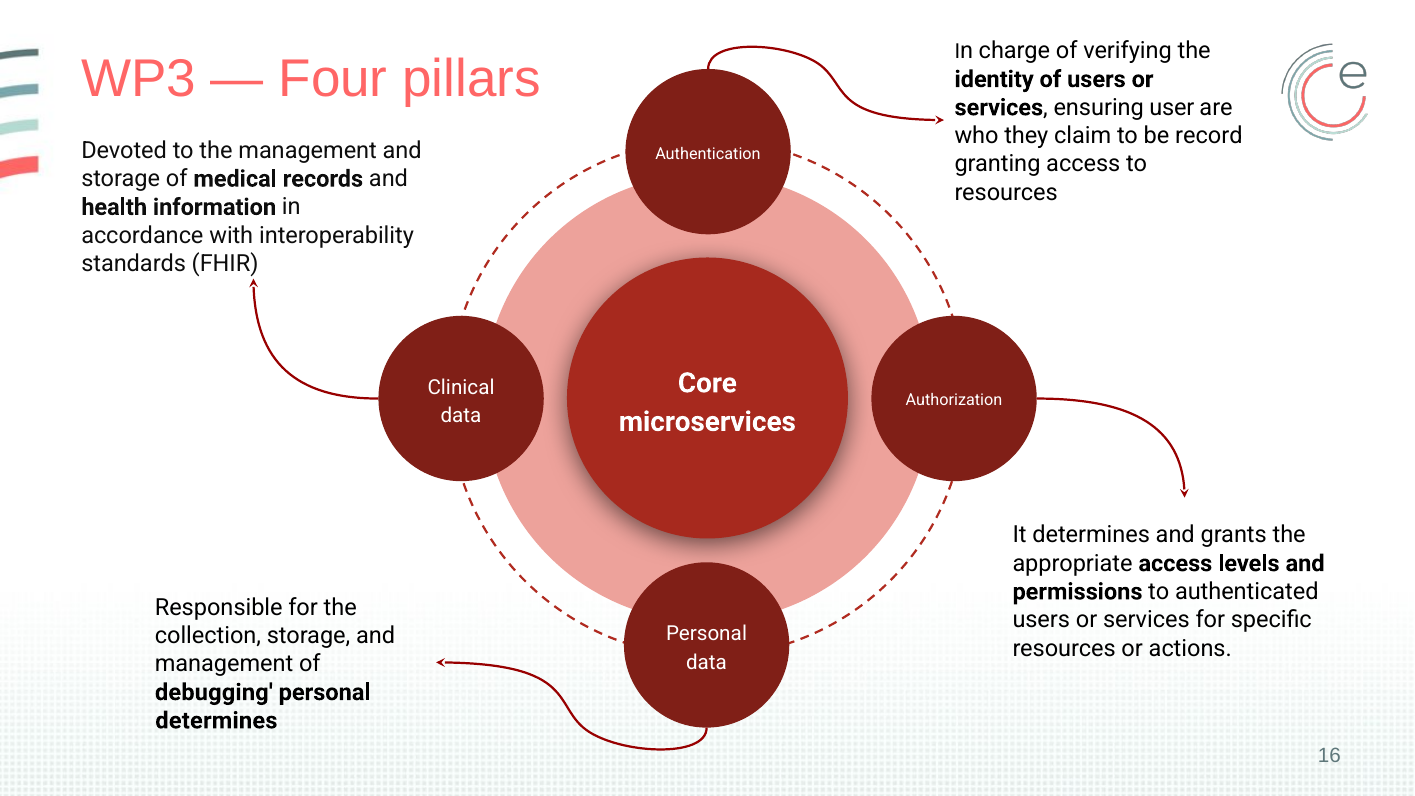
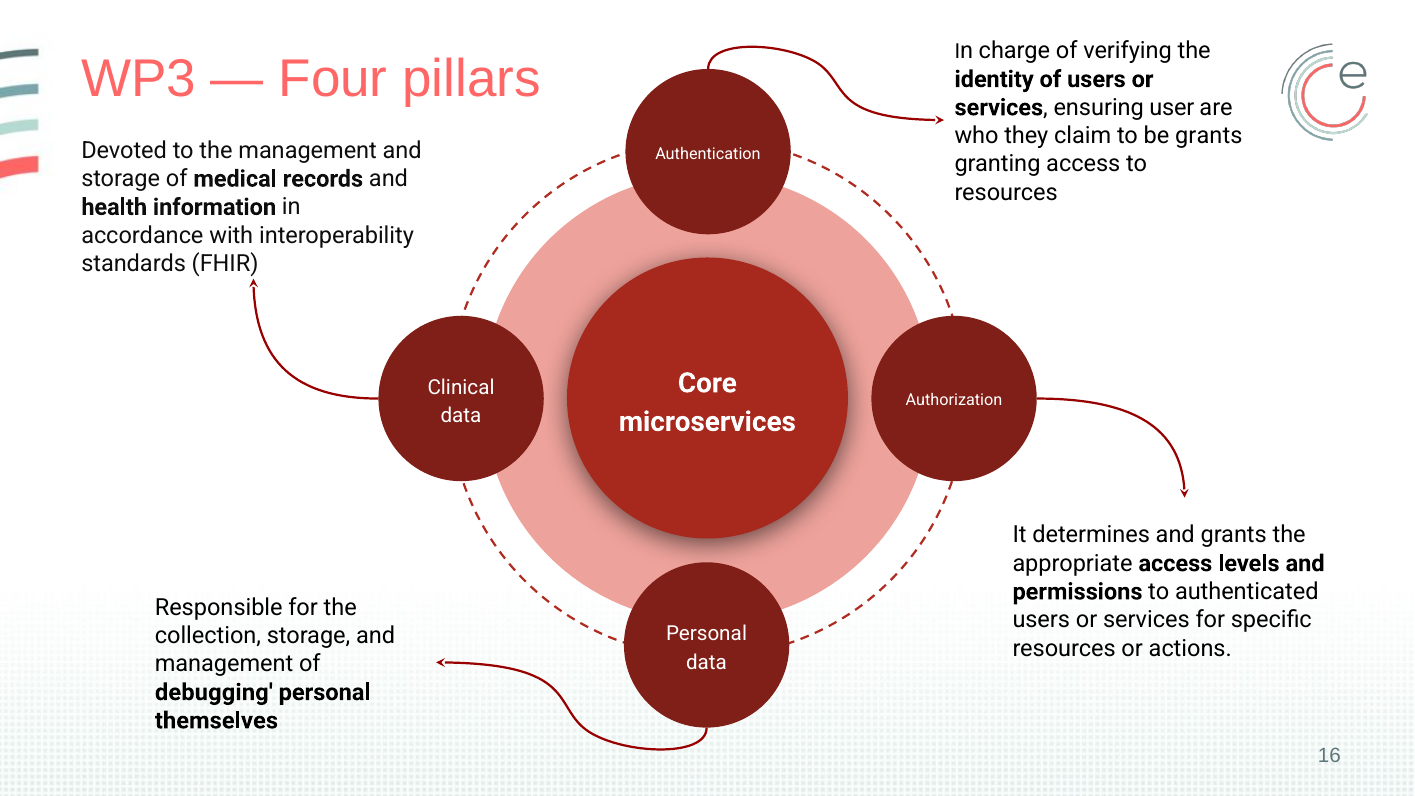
be record: record -> grants (1209, 136)
determines: determines -> themselves (216, 721)
